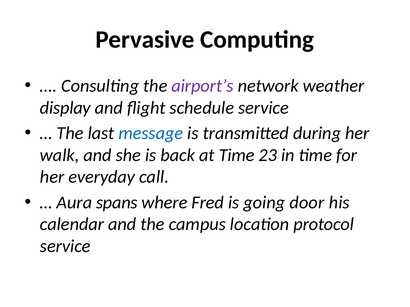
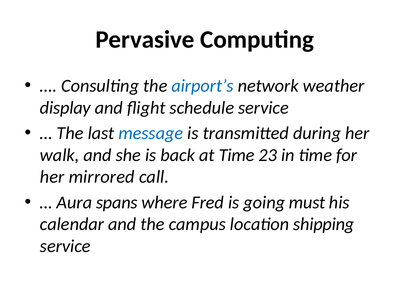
airport’s colour: purple -> blue (203, 86)
everyday: everyday -> mirrored (102, 177)
door: door -> must (307, 203)
protocol: protocol -> shipping (324, 225)
